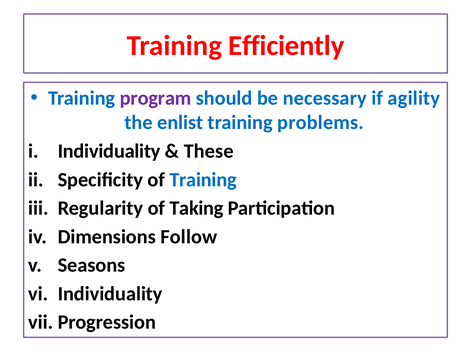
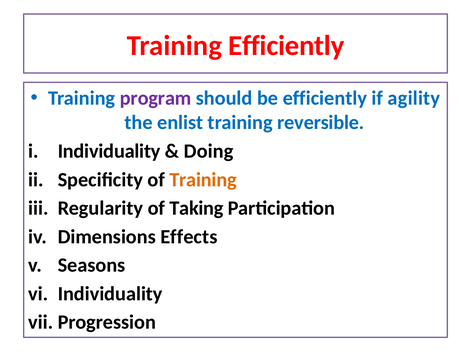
be necessary: necessary -> efficiently (325, 98)
problems: problems -> reversible (321, 123)
These: These -> Doing (209, 151)
Training colour: blue -> orange (203, 180)
Follow: Follow -> Effects (189, 237)
